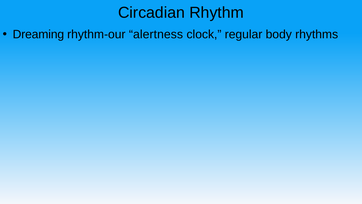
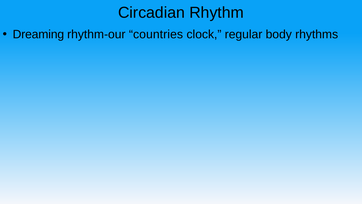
alertness: alertness -> countries (156, 34)
